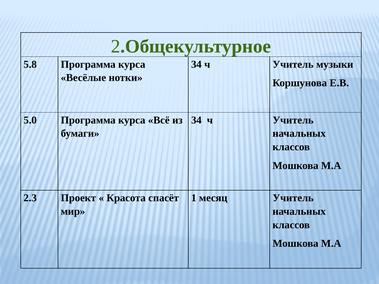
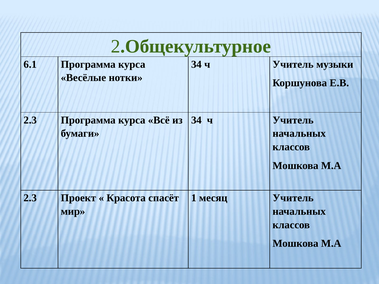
5.8: 5.8 -> 6.1 (30, 64)
5.0: 5.0 -> 2.3 (30, 120)
